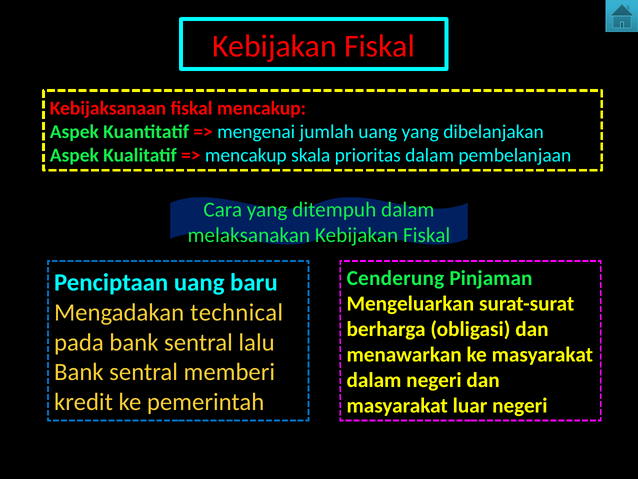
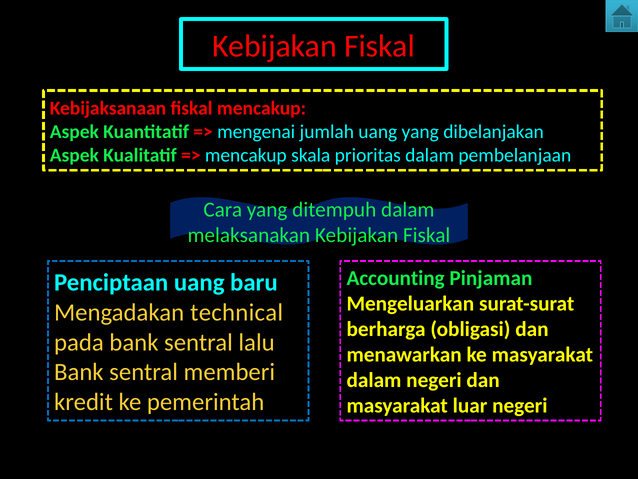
Cenderung: Cenderung -> Accounting (396, 278)
